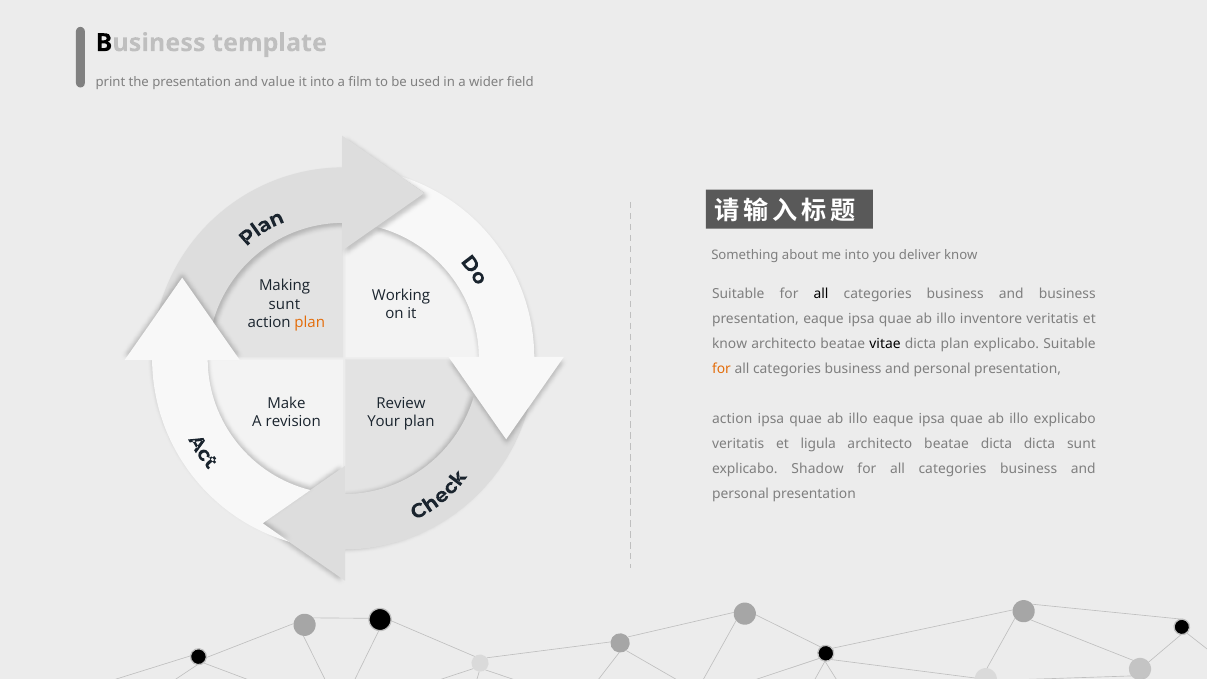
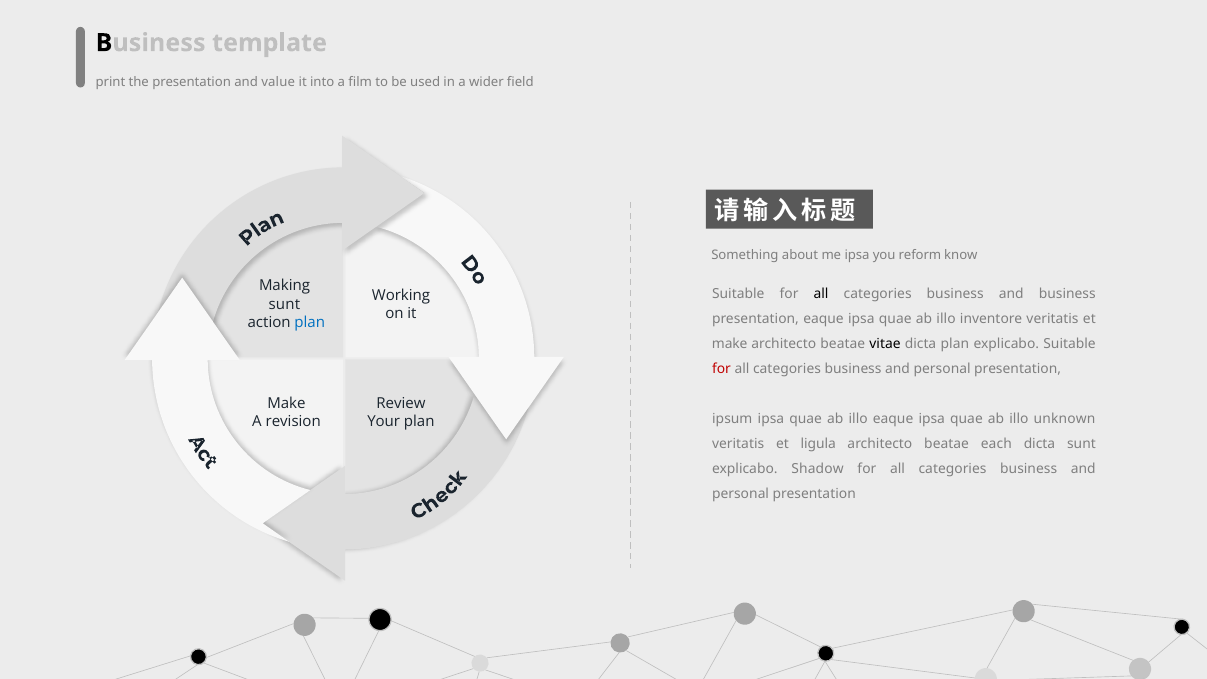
me into: into -> ipsa (857, 255)
deliver: deliver -> reform (920, 255)
plan colour: orange -> blue (310, 322)
know: know -> make (730, 344)
for colour: orange -> red (722, 369)
action: action -> ipsum (732, 419)
illo explicabo: explicabo -> unknown (1065, 419)
beatae dicta: dicta -> each (996, 444)
